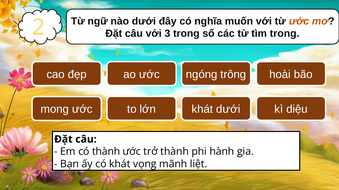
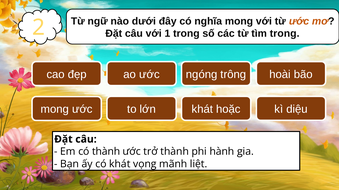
nghĩa muốn: muốn -> mong (239, 21)
3: 3 -> 1 (167, 34)
khát dưới: dưới -> hoặc (228, 110)
